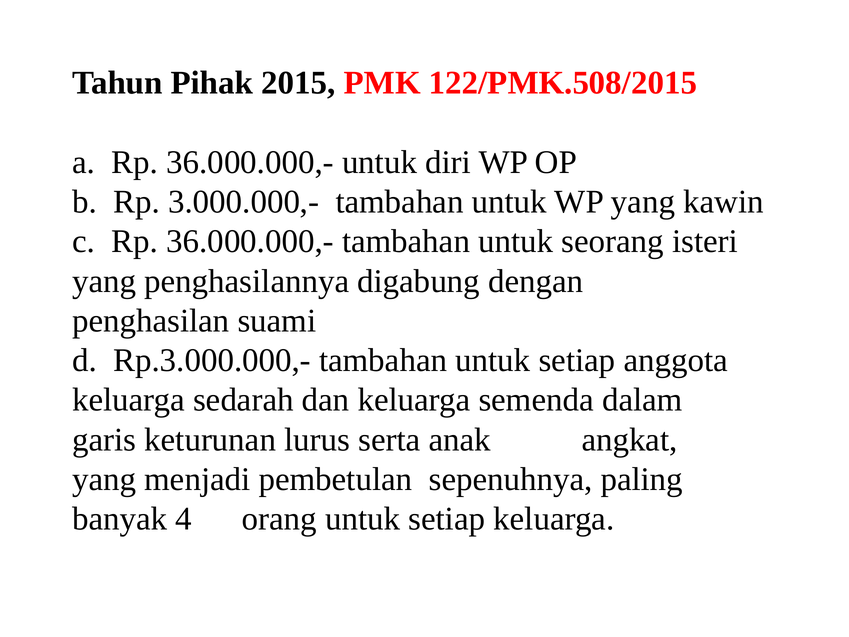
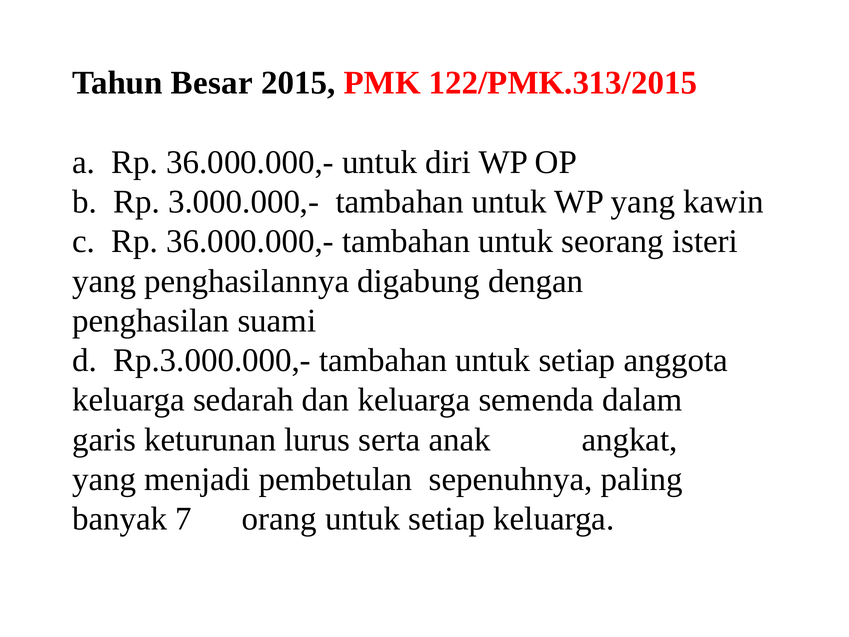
Pihak: Pihak -> Besar (212, 83)
122/PMK.508/2015: 122/PMK.508/2015 -> 122/PMK.313/2015 (563, 83)
4: 4 -> 7 (184, 519)
